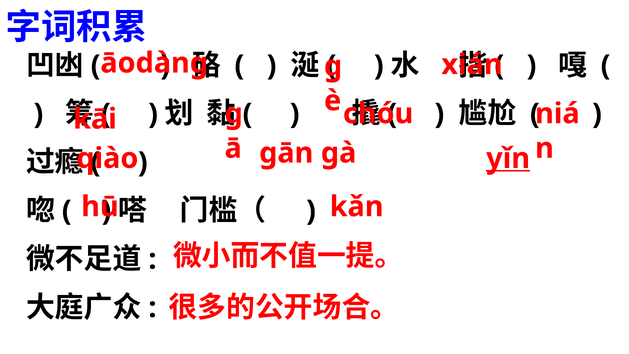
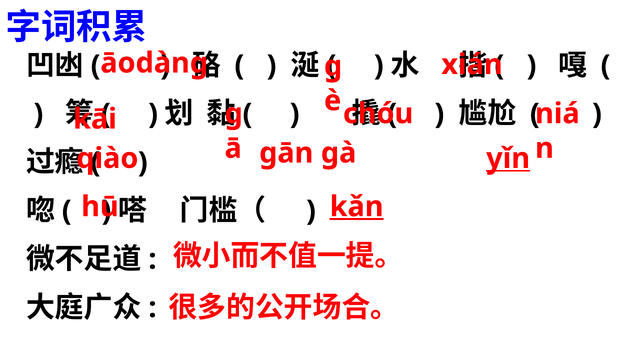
kǎn underline: none -> present (357, 207)
